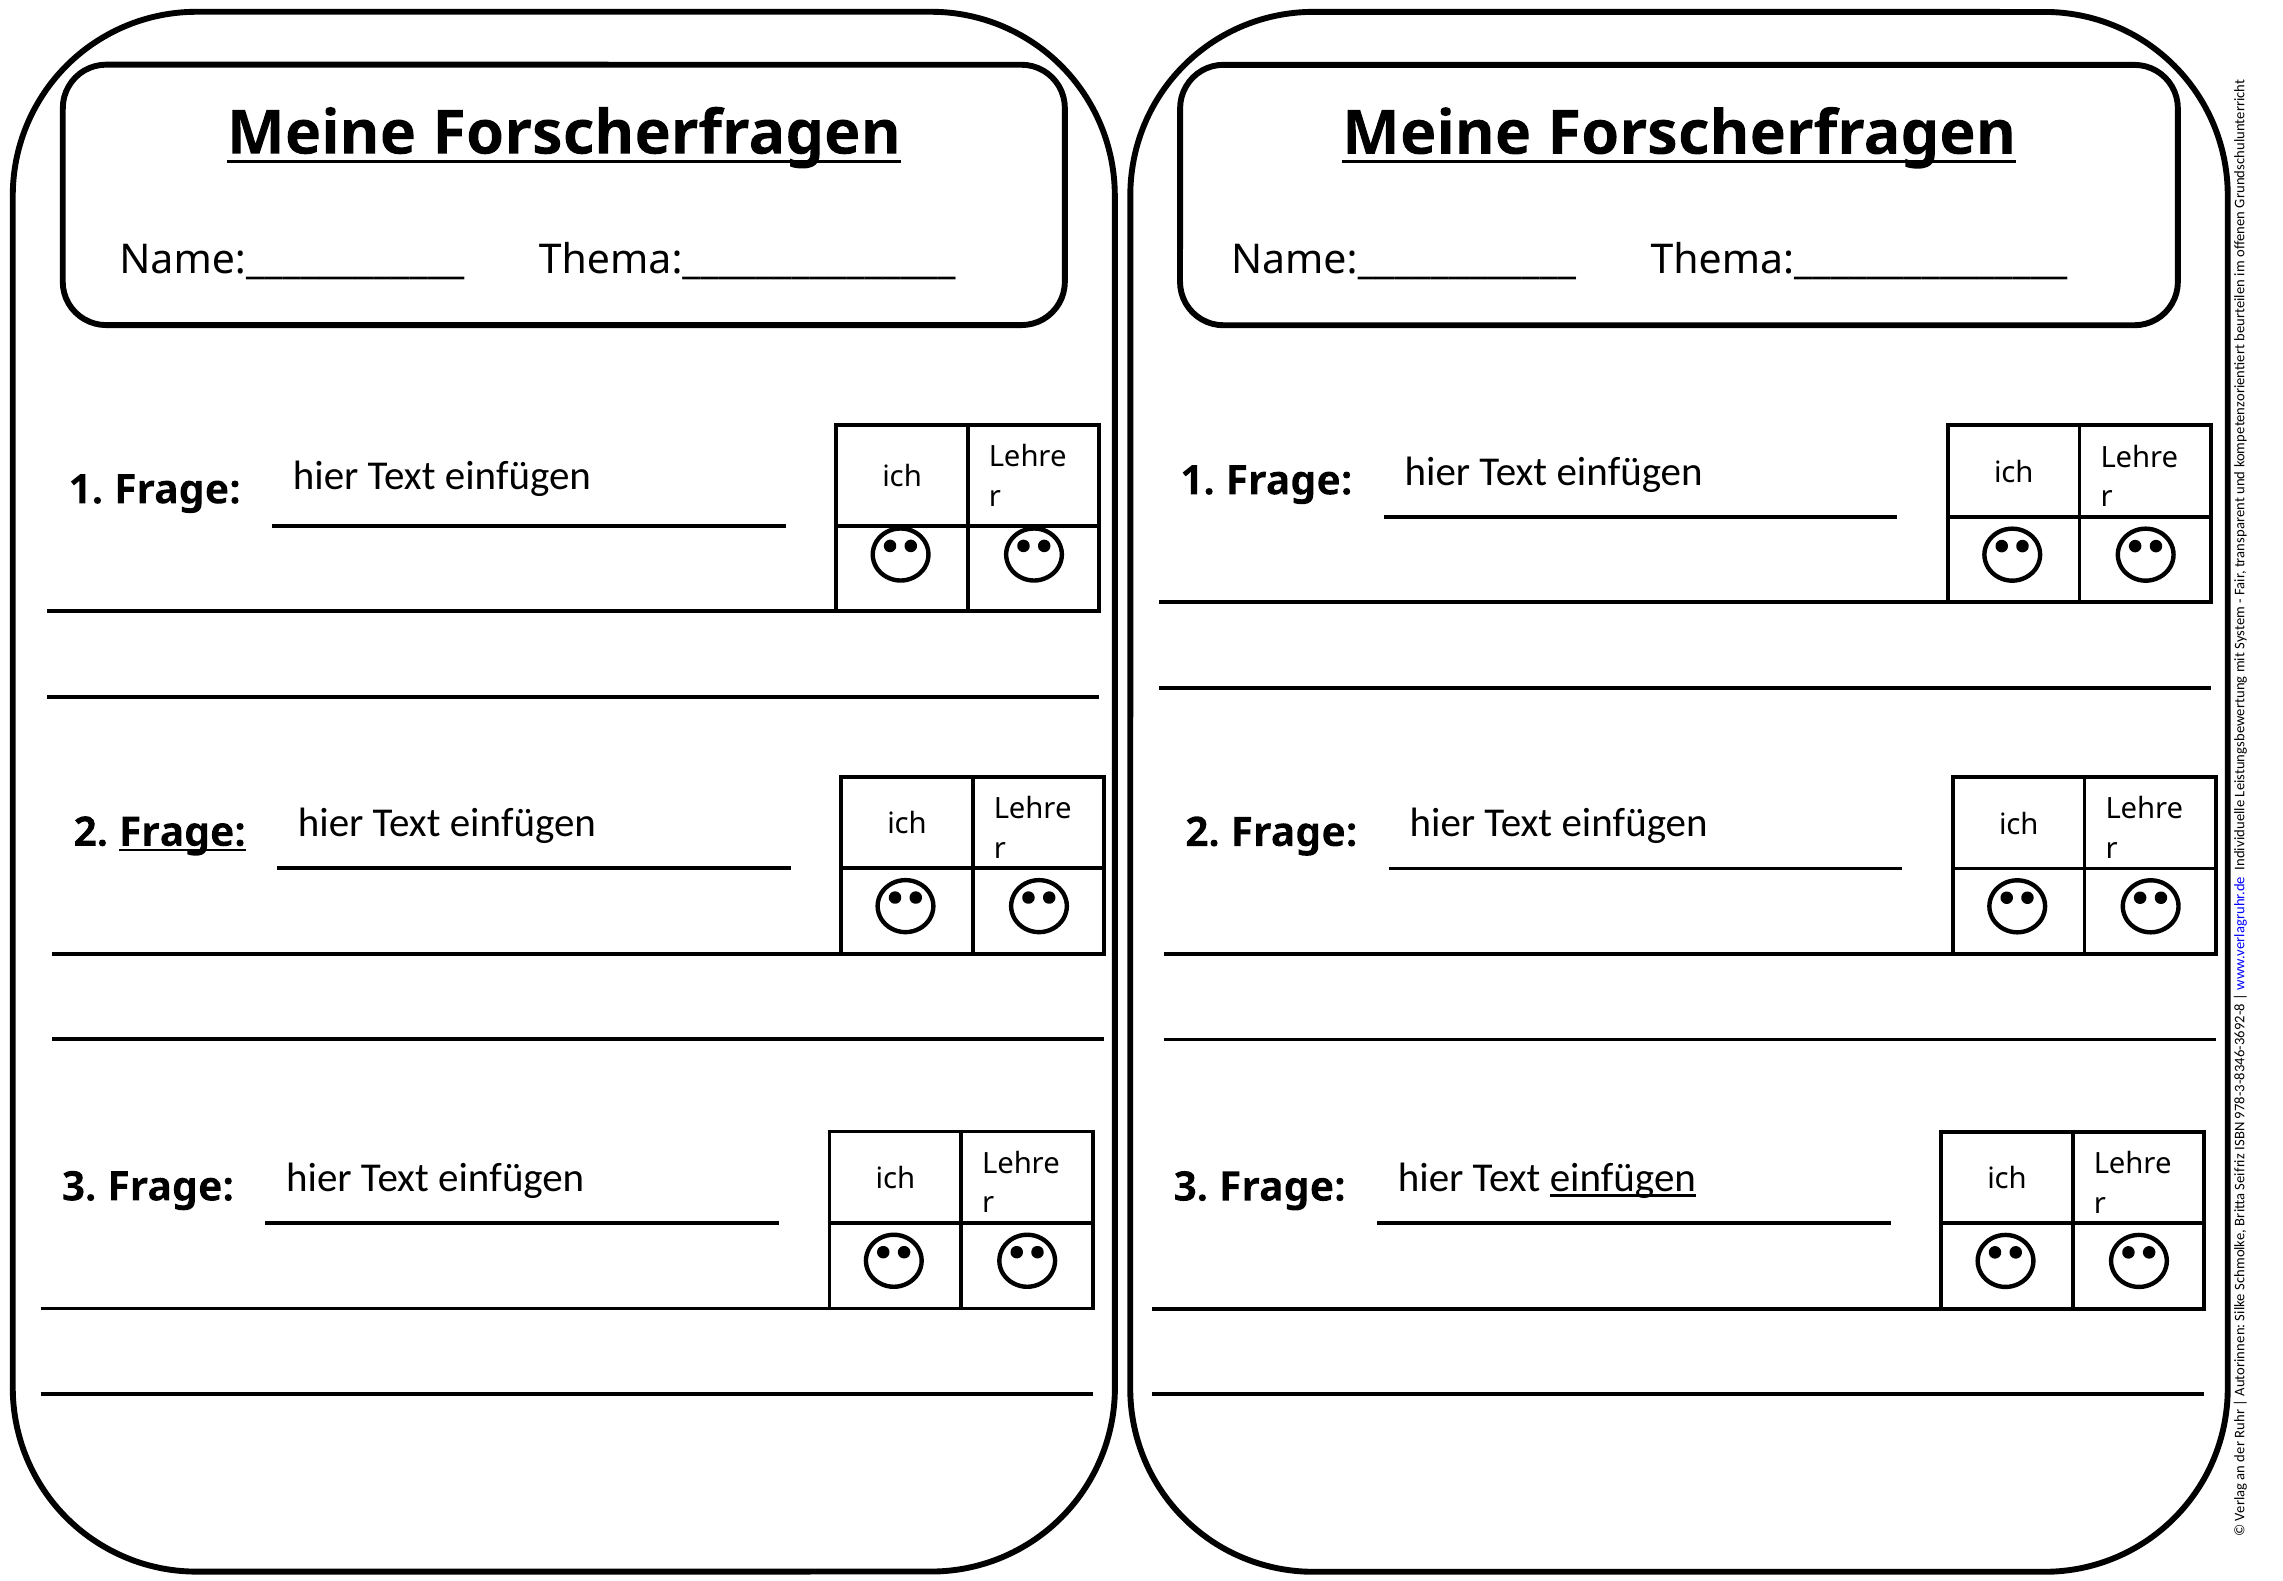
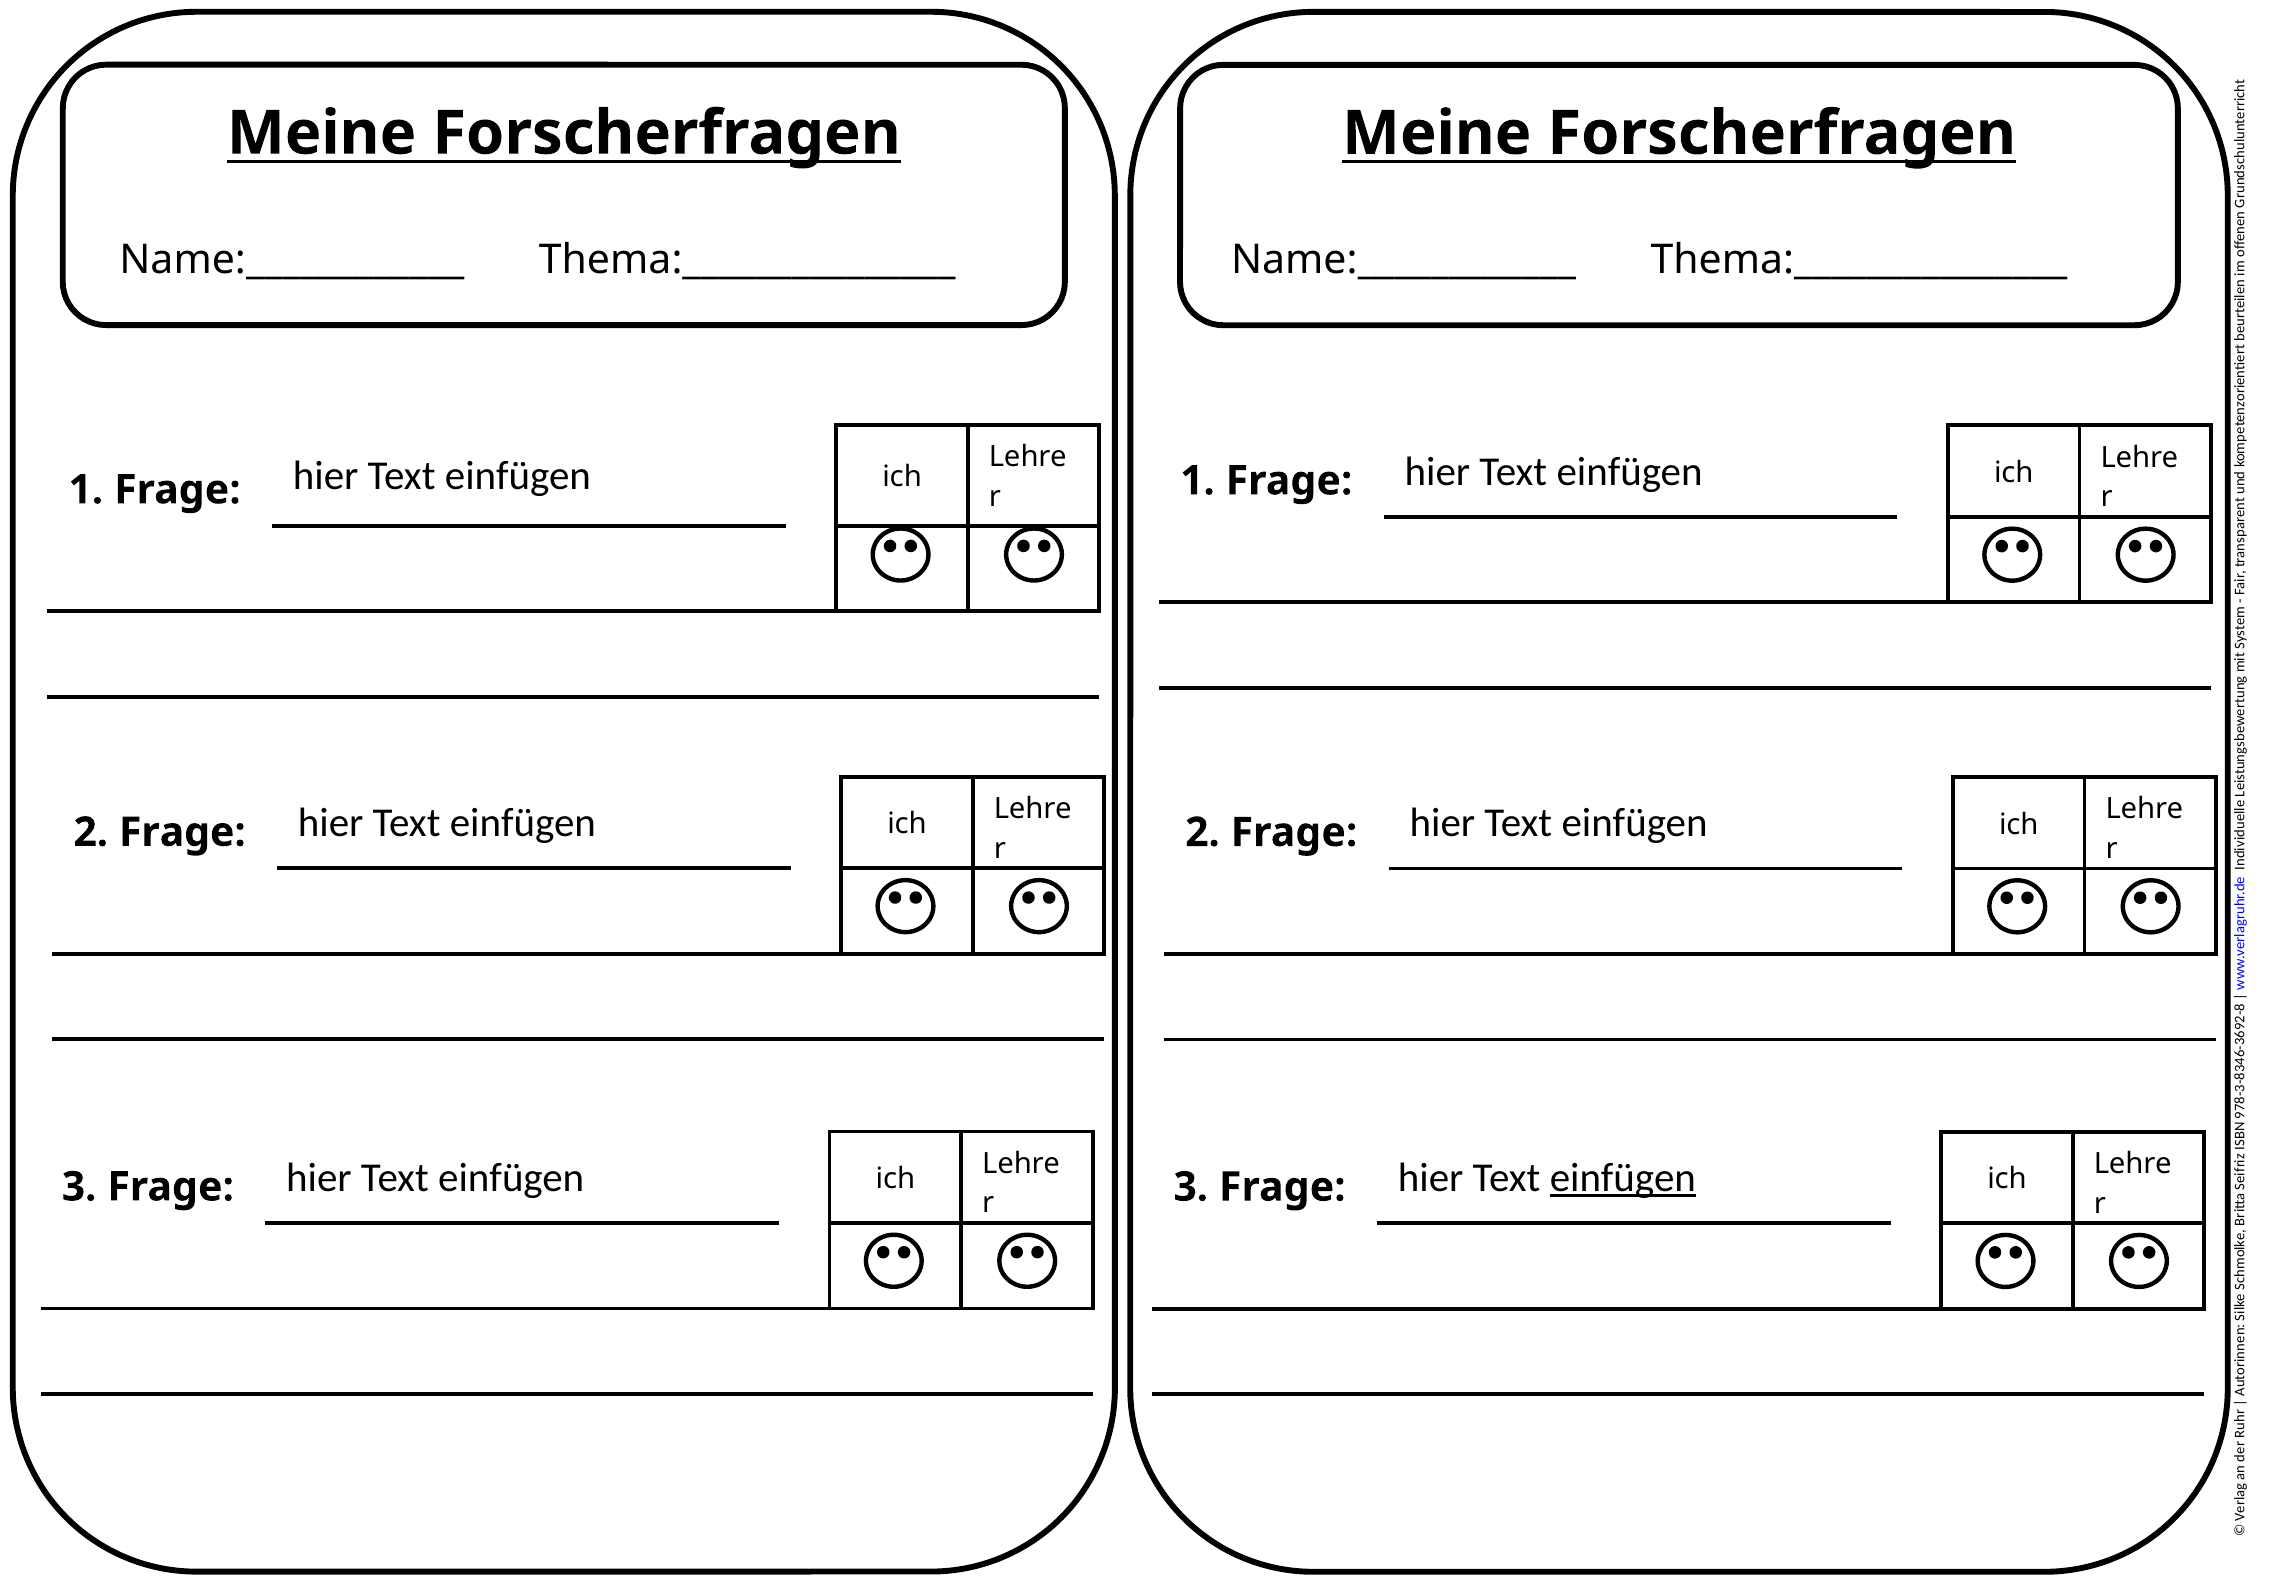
Frage underline: present -> none (182, 832)
